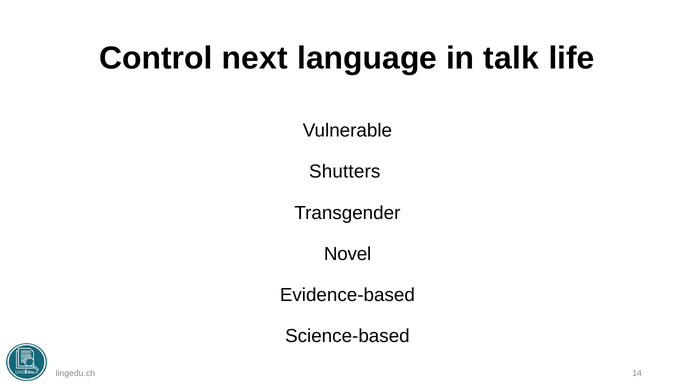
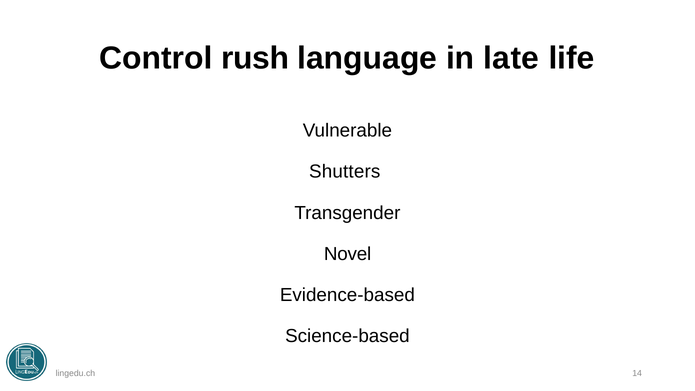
next: next -> rush (255, 58)
talk: talk -> late (511, 58)
